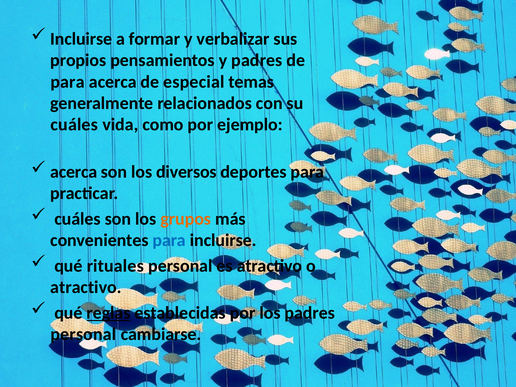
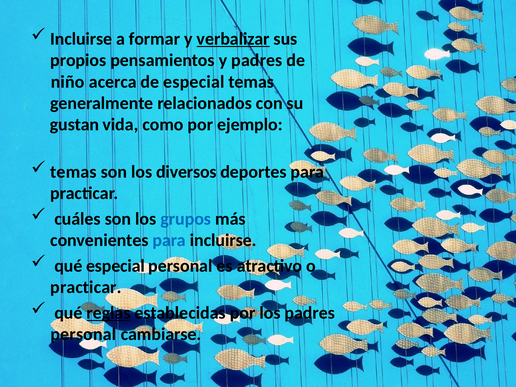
verbalizar underline: none -> present (233, 39)
para: para -> niño (68, 82)
cuáles: cuáles -> gustan (74, 125)
acerca: acerca -> temas (73, 172)
grupos colour: orange -> blue (186, 219)
qué rituales: rituales -> especial (115, 266)
atractivo: atractivo -> practicar (86, 287)
